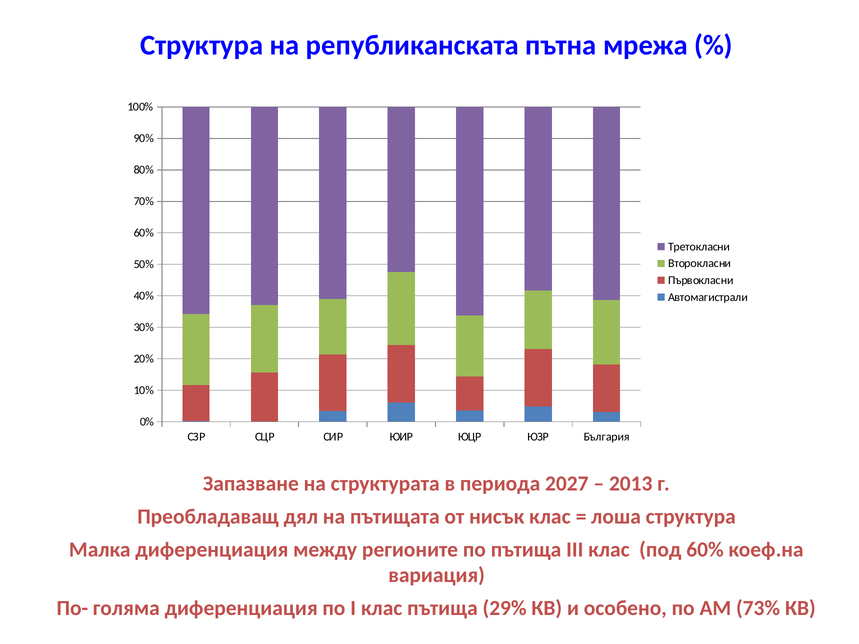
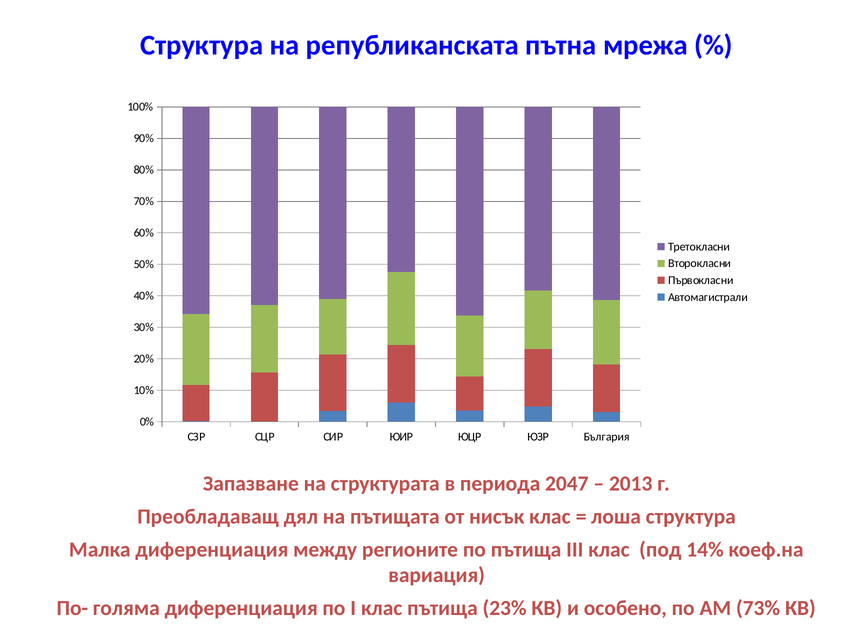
2027: 2027 -> 2047 (567, 484)
под 60%: 60% -> 14% (705, 550)
29%: 29% -> 23% (505, 608)
